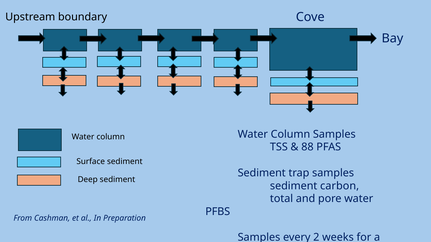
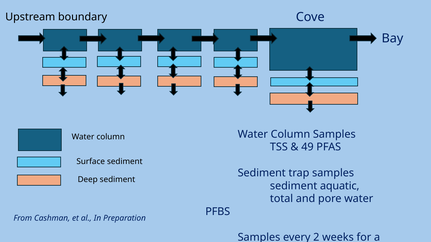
88: 88 -> 49 (307, 147)
carbon: carbon -> aquatic (340, 186)
